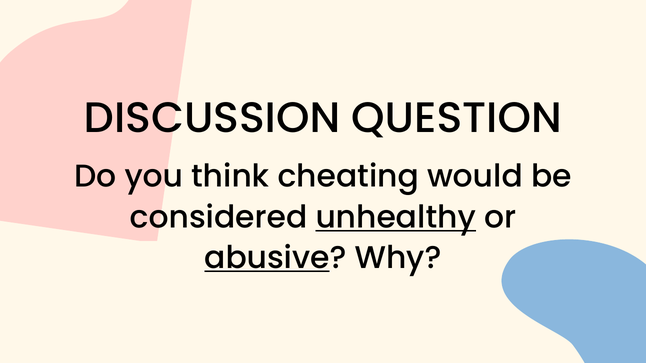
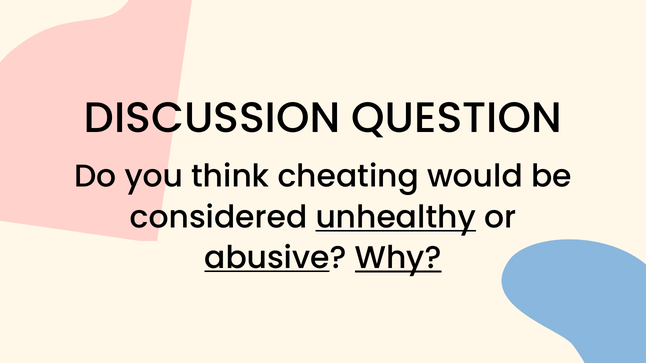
Why underline: none -> present (398, 258)
